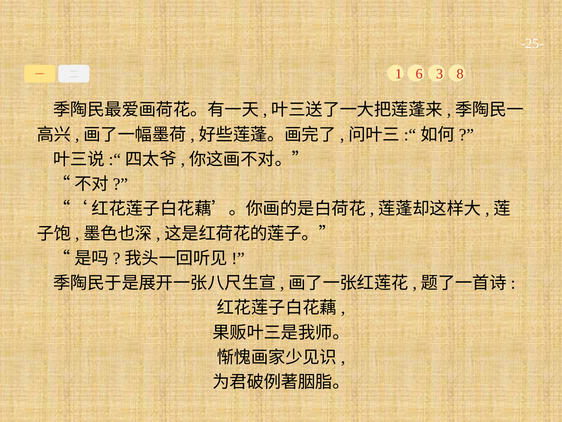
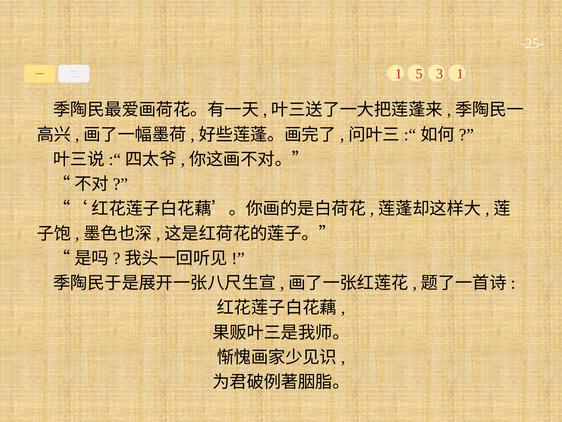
6: 6 -> 5 (419, 74)
3 8: 8 -> 1 (460, 74)
